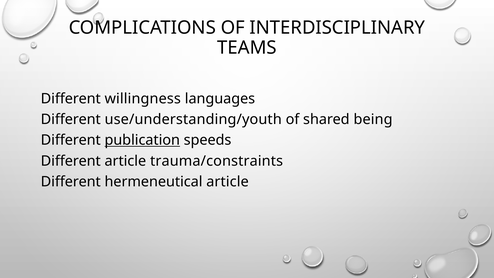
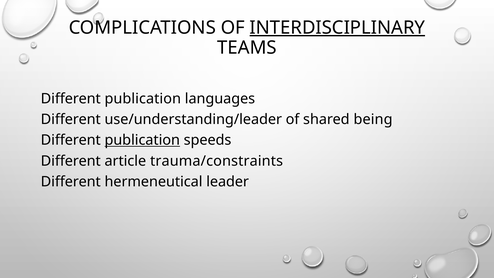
INTERDISCIPLINARY underline: none -> present (337, 28)
willingness: willingness -> publication (143, 99)
use/understanding/youth: use/understanding/youth -> use/understanding/leader (193, 119)
hermeneutical article: article -> leader (228, 182)
